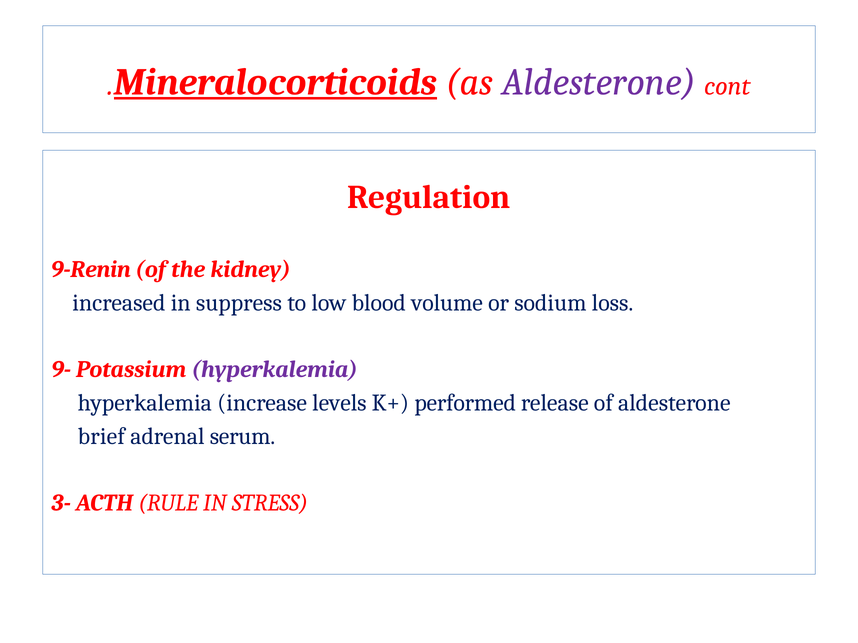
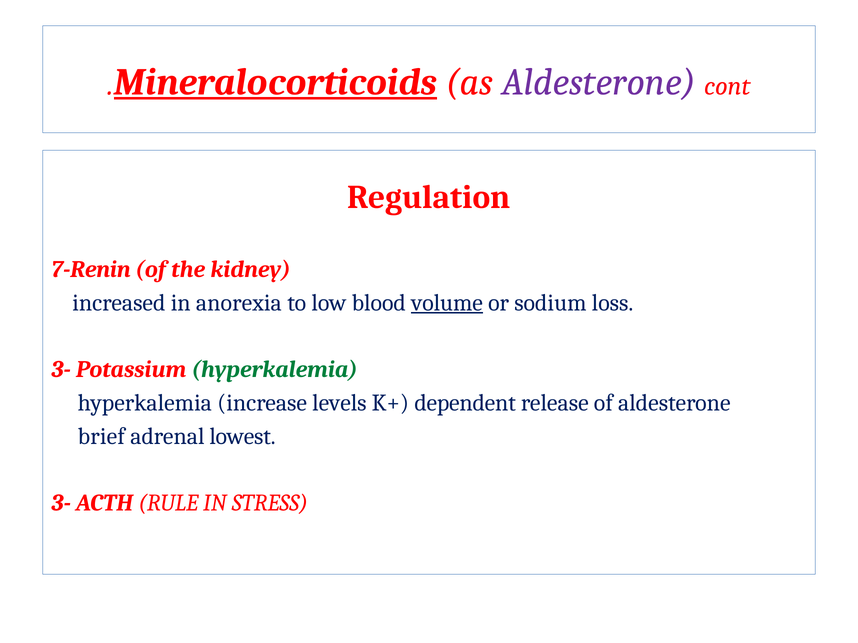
9-Renin: 9-Renin -> 7-Renin (91, 269)
suppress: suppress -> anorexia (239, 303)
volume underline: none -> present (447, 303)
9-: 9- -> 3- (61, 370)
hyperkalemia colour: purple -> green (275, 370)
performed: performed -> dependent (465, 403)
serum: serum -> lowest (242, 437)
